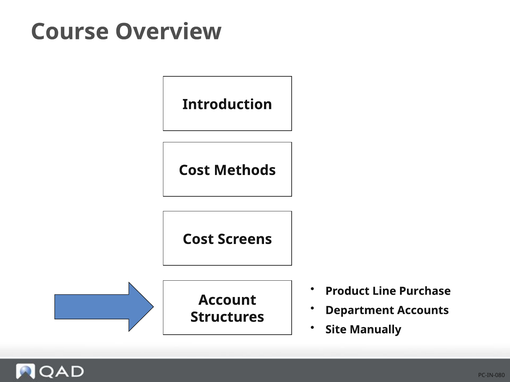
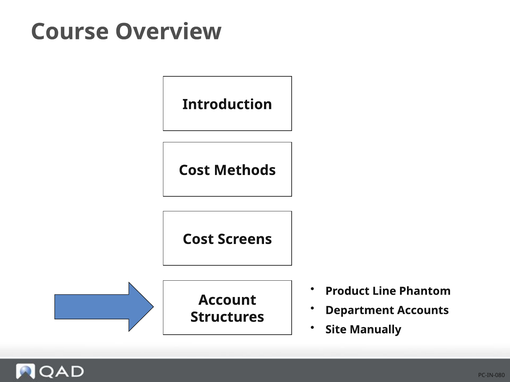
Purchase: Purchase -> Phantom (425, 291)
